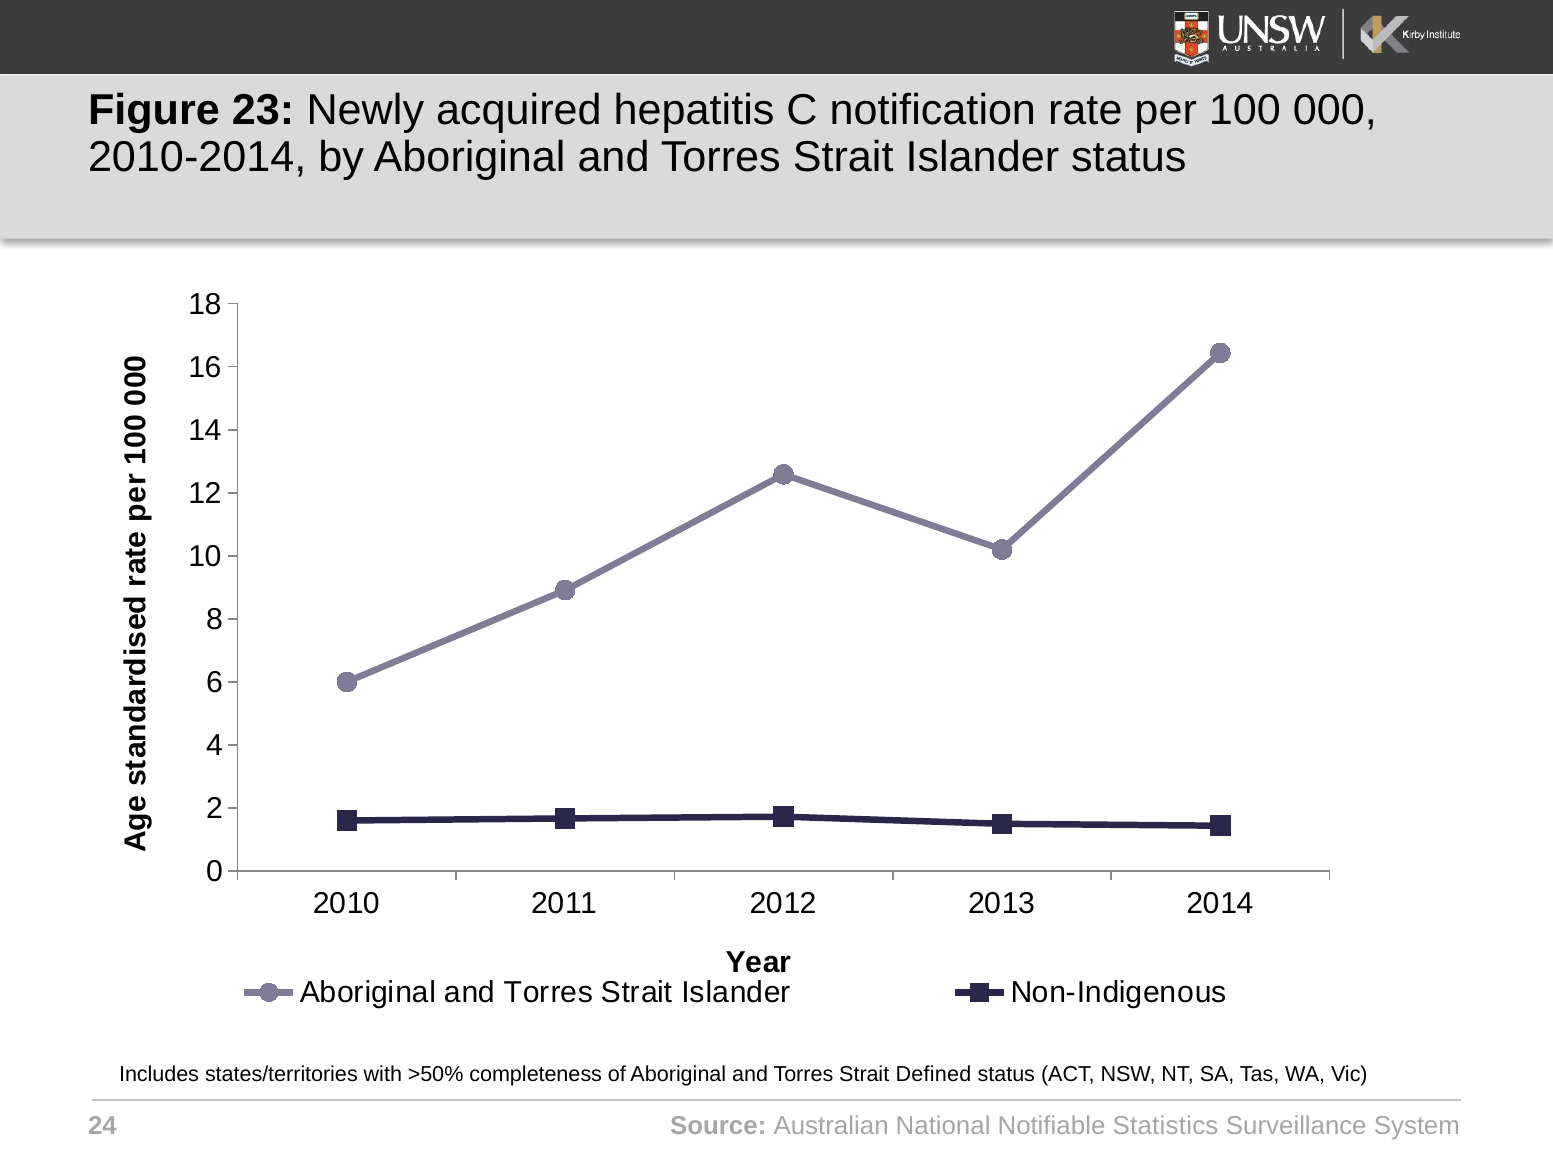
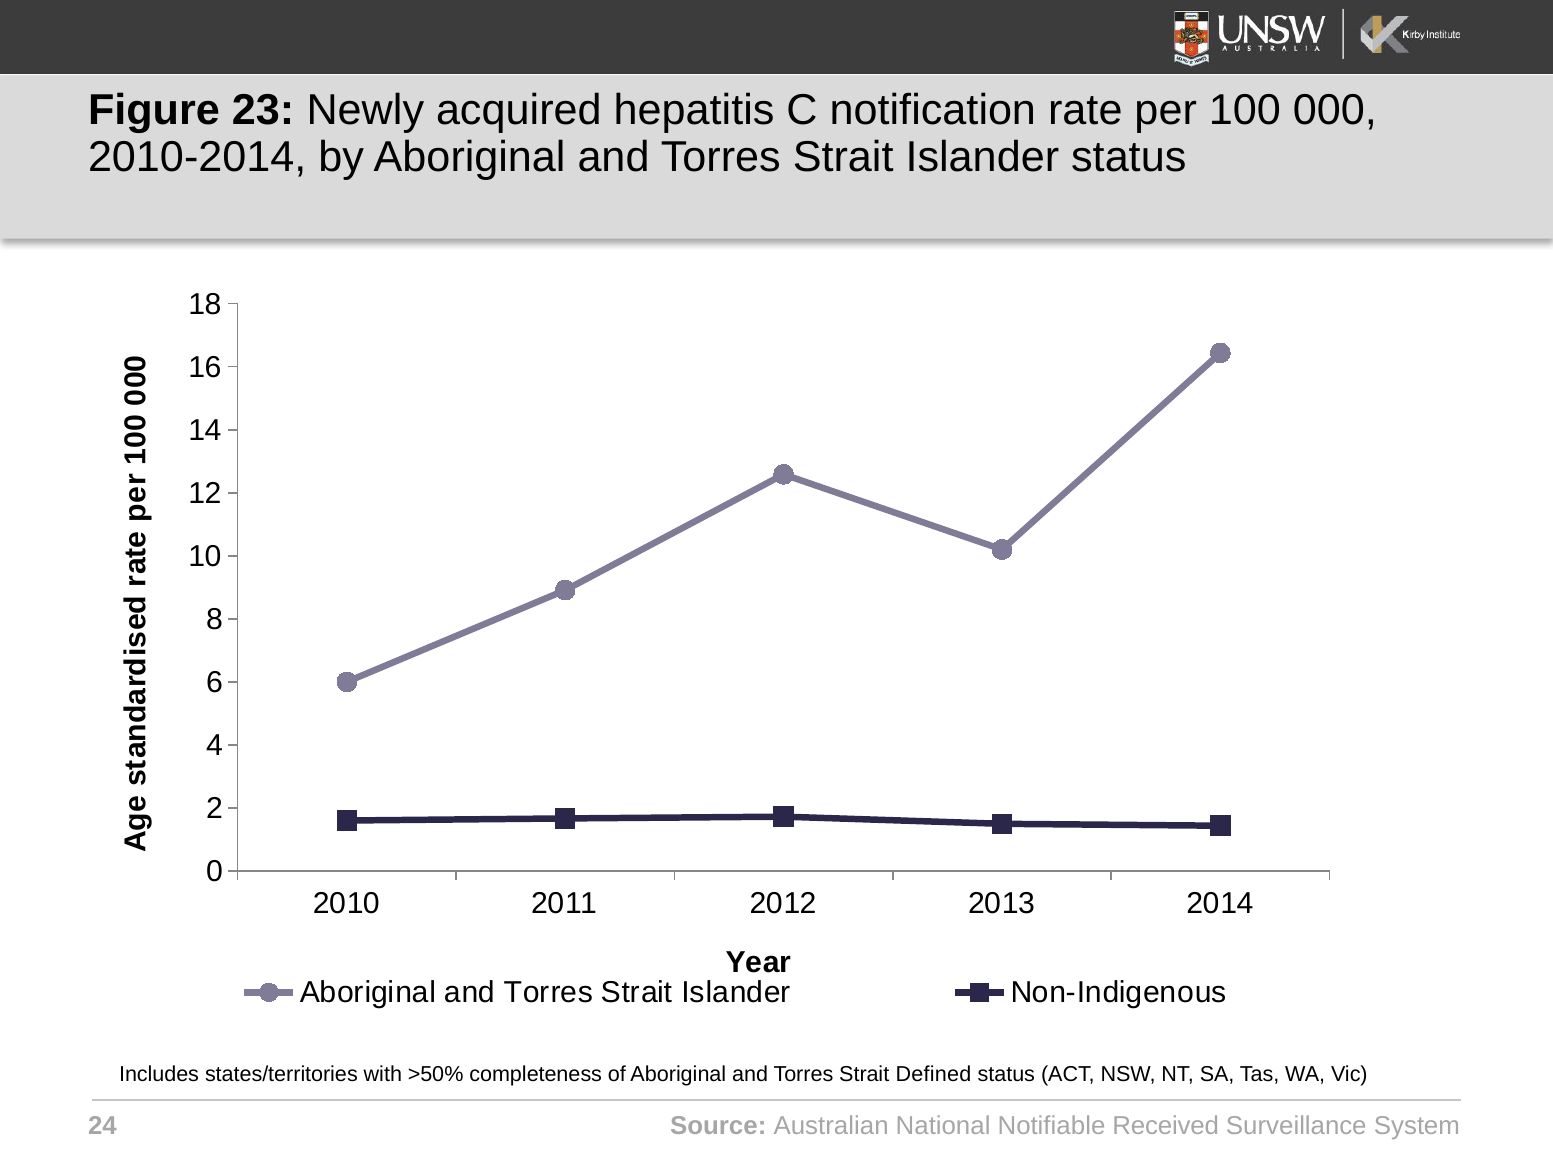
Statistics: Statistics -> Received (1166, 1126)
